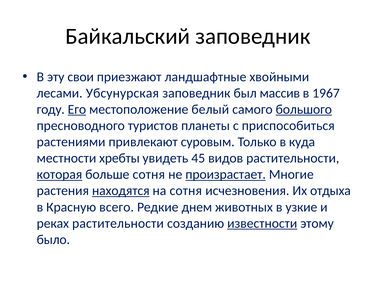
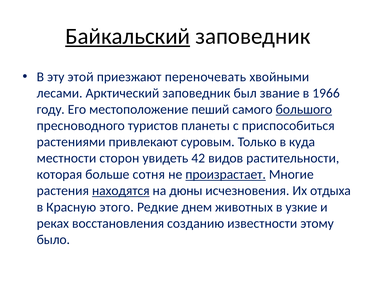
Байкальский underline: none -> present (128, 36)
свои: свои -> этой (81, 77)
ландшафтные: ландшафтные -> переночевать (205, 77)
Убсунурская: Убсунурская -> Арктический (122, 93)
массив: массив -> звание (280, 93)
1967: 1967 -> 1966 (326, 93)
Его underline: present -> none (77, 109)
белый: белый -> пеший (210, 109)
хребты: хребты -> сторон (119, 158)
45: 45 -> 42 (198, 158)
которая underline: present -> none (59, 174)
на сотня: сотня -> дюны (186, 191)
всего: всего -> этого (117, 207)
реках растительности: растительности -> восстановления (118, 223)
известности underline: present -> none (262, 223)
